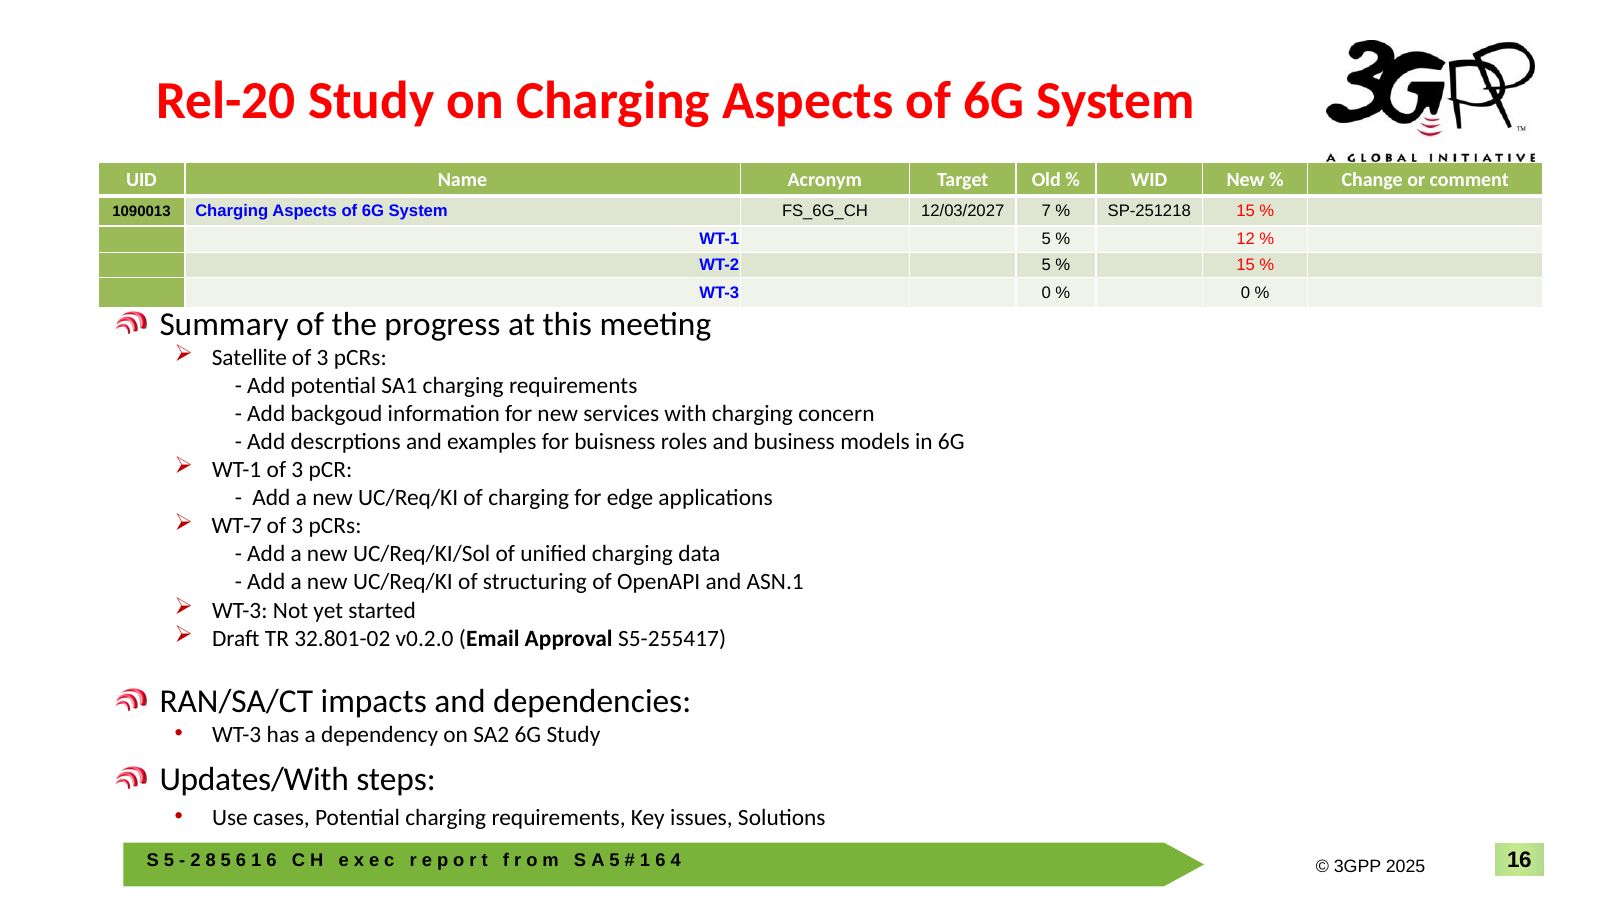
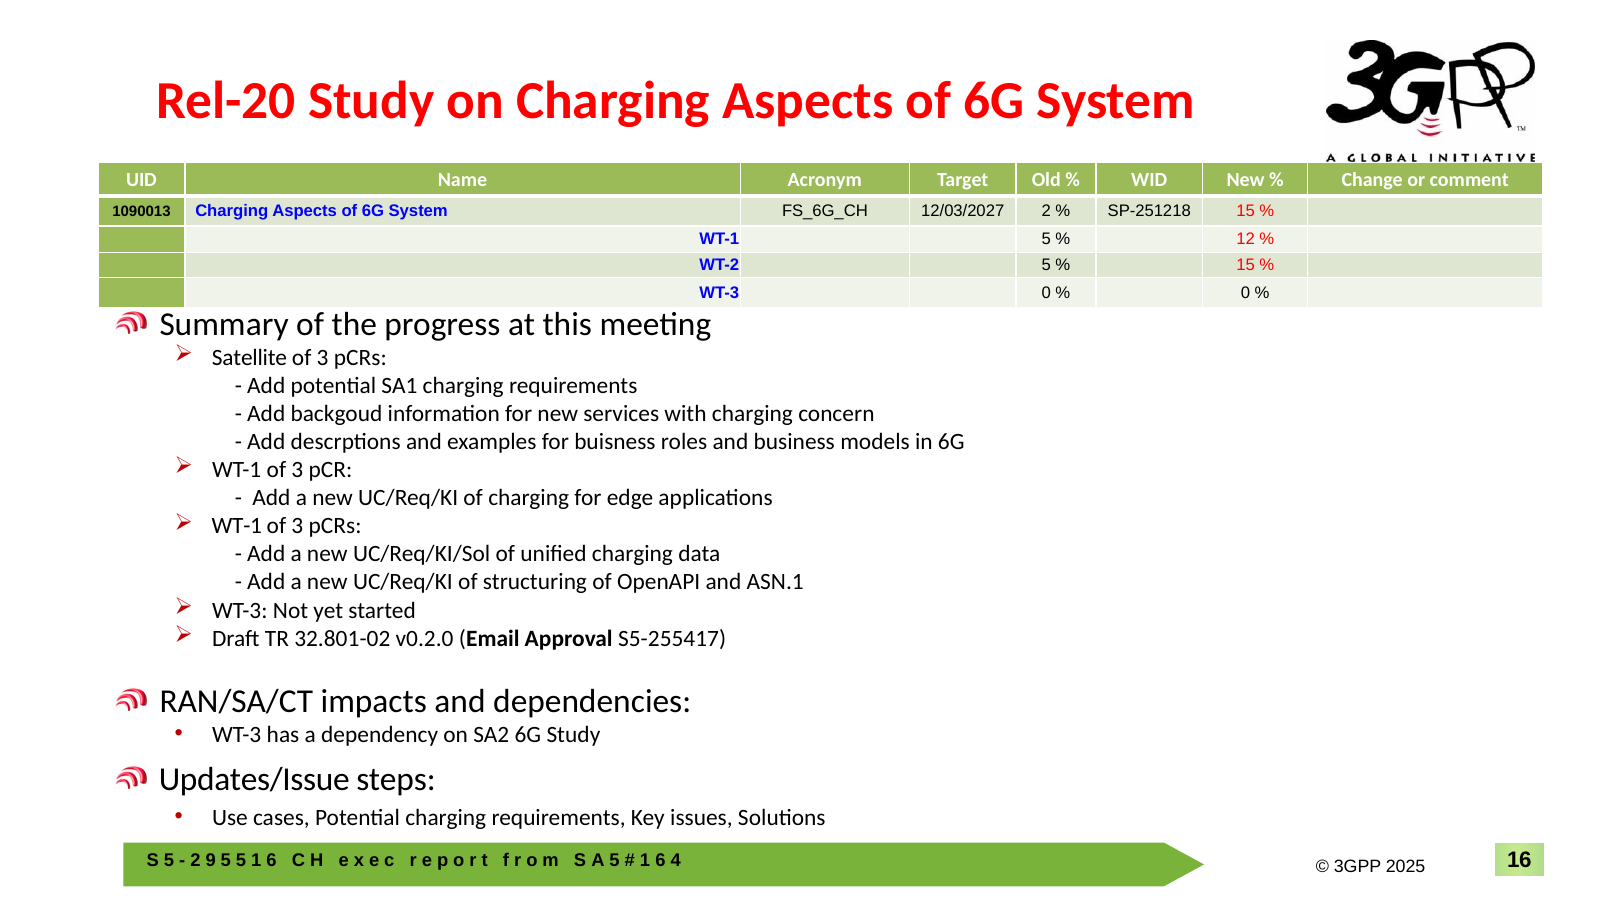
12/03/2027 7: 7 -> 2 (1046, 211)
WT-7: WT-7 -> WT-1 (237, 526)
Updates/With: Updates/With -> Updates/Issue (254, 779)
8: 8 -> 9 (211, 861)
5 6: 6 -> 5 (241, 861)
